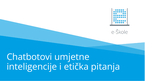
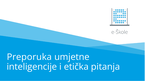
Chatbotovi: Chatbotovi -> Preporuka (29, 57)
